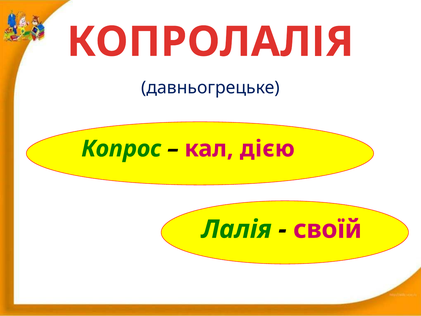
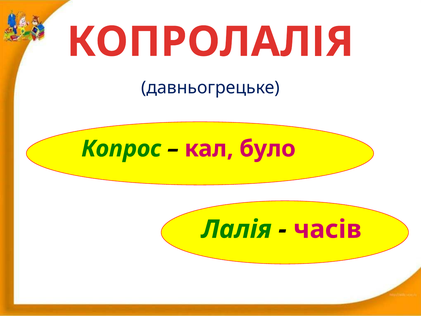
дією: дією -> було (268, 149)
своїй: своїй -> часів (327, 229)
